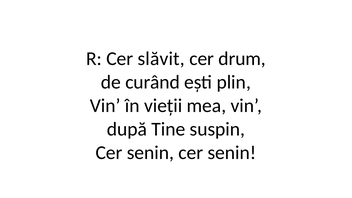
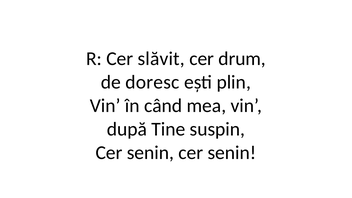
curând: curând -> doresc (152, 82)
vieții: vieții -> când (163, 106)
